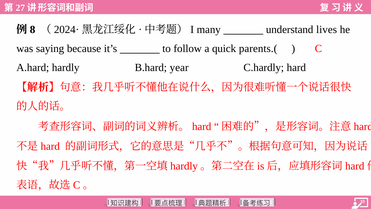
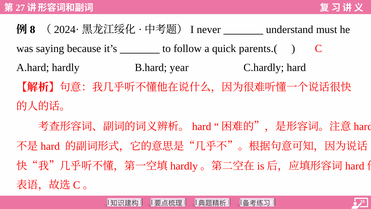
many: many -> never (209, 30)
lives: lives -> must (327, 30)
